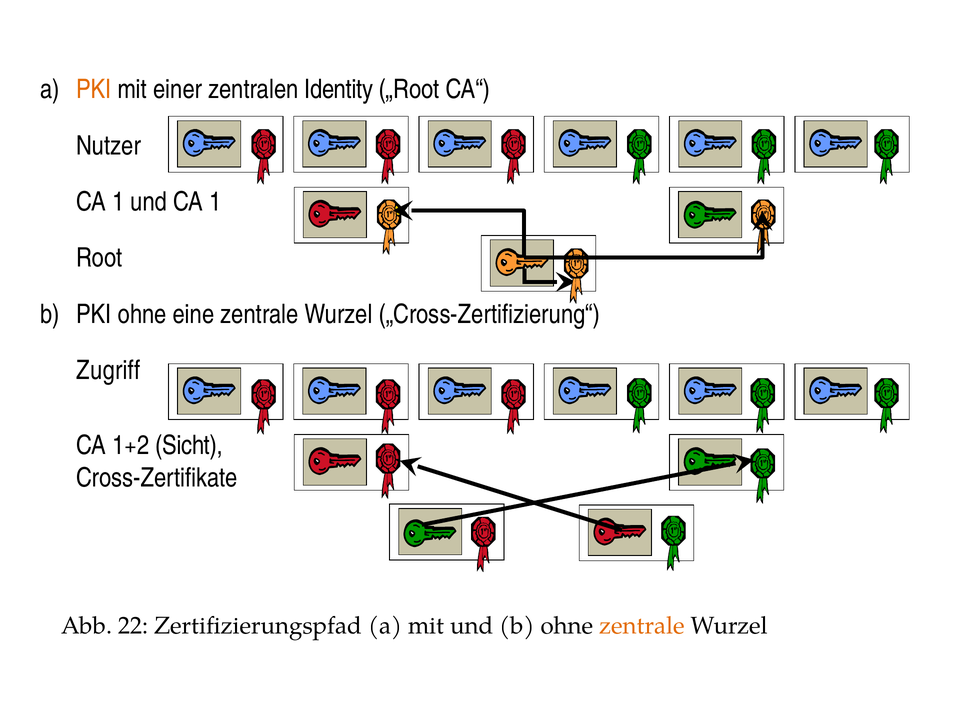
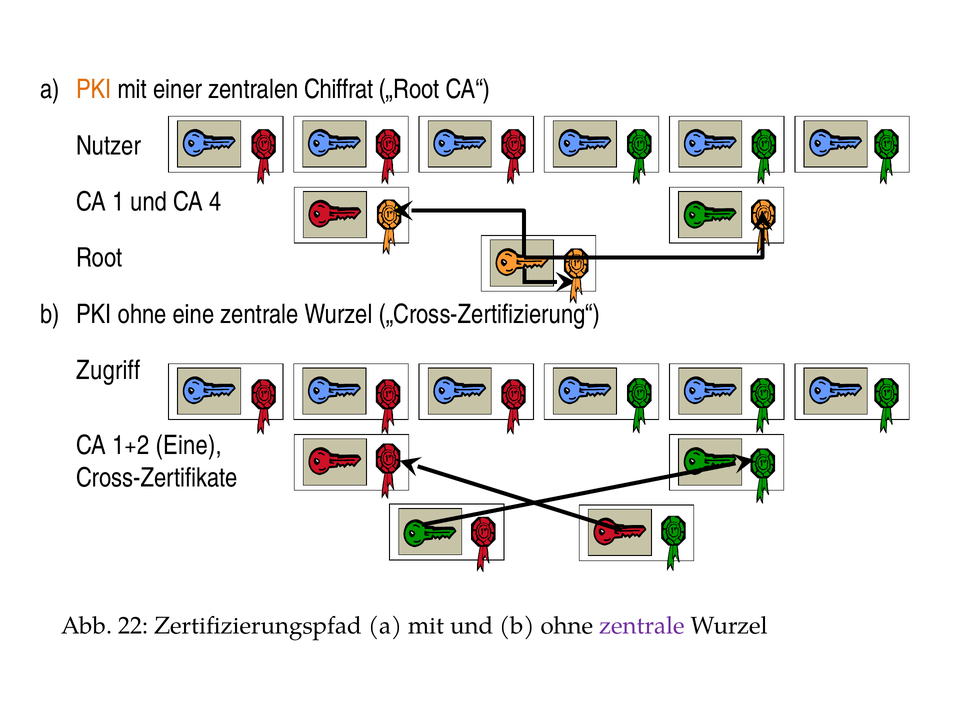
Identity: Identity -> Chiffrat (339, 89)
und CA 1: 1 -> 4 (215, 202)
1+2 Sicht: Sicht -> Eine (189, 446)
zentrale colour: orange -> purple (642, 626)
